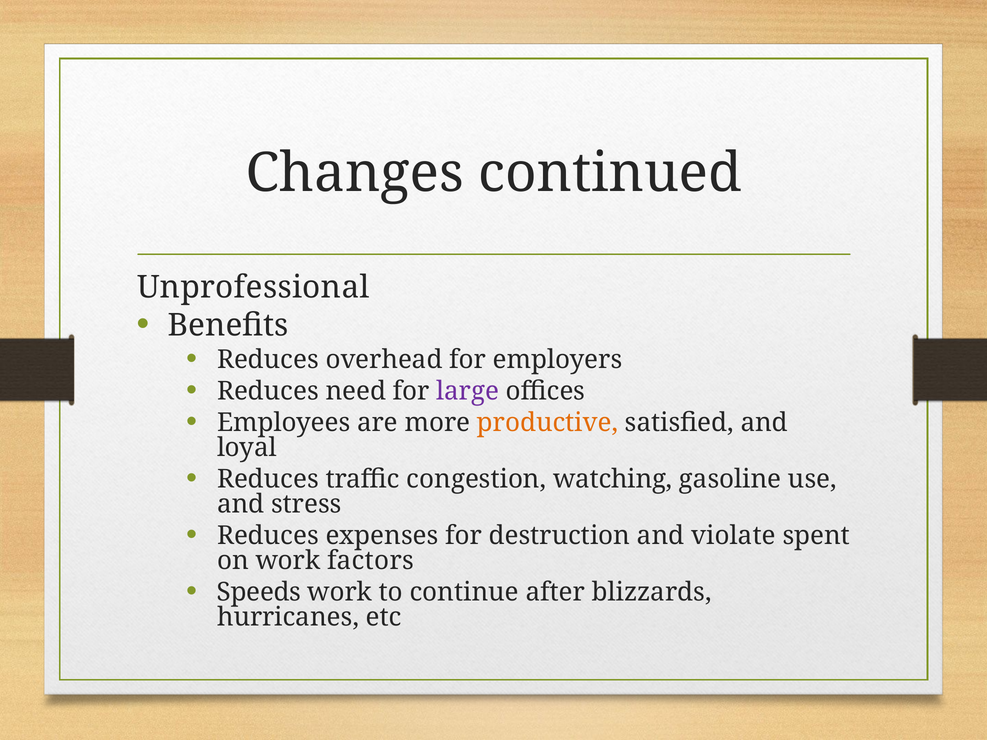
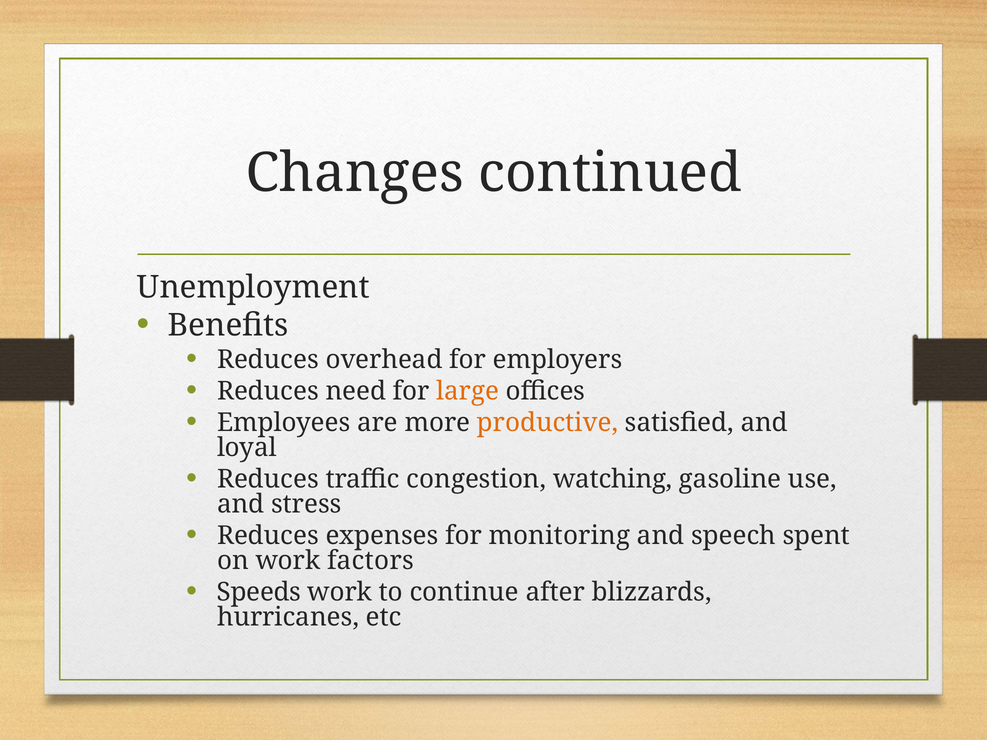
Unprofessional: Unprofessional -> Unemployment (253, 288)
large colour: purple -> orange (468, 391)
destruction: destruction -> monitoring (559, 536)
violate: violate -> speech (733, 536)
